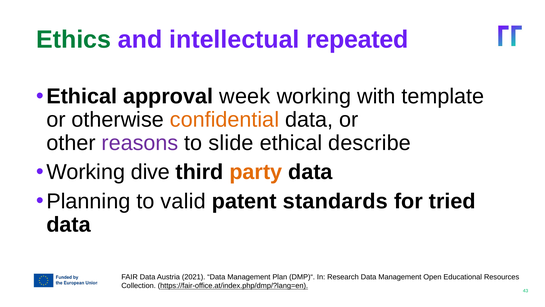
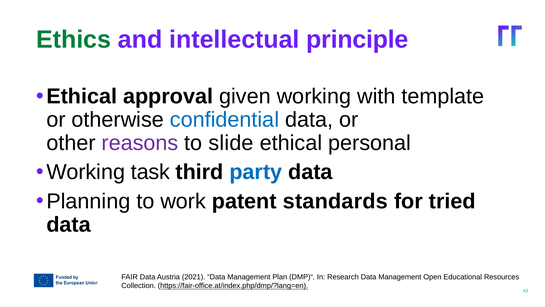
repeated: repeated -> principle (357, 40)
week: week -> given (245, 96)
confidential colour: orange -> blue (225, 120)
describe: describe -> personal (370, 143)
dive: dive -> task (150, 172)
party colour: orange -> blue (256, 172)
valid: valid -> work (183, 201)
